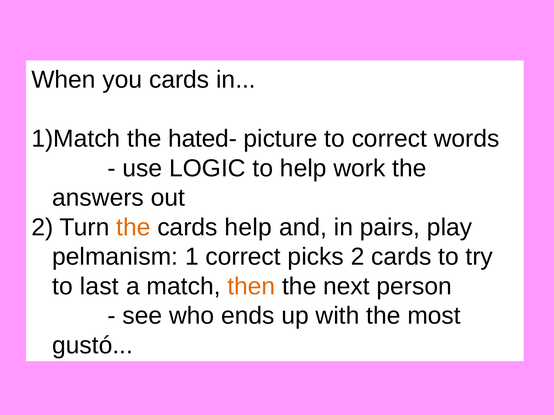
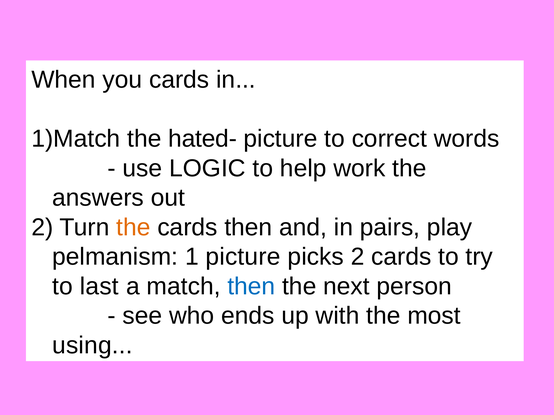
cards help: help -> then (248, 228)
1 correct: correct -> picture (243, 257)
then colour: orange -> blue (251, 287)
gustó: gustó -> using (92, 346)
